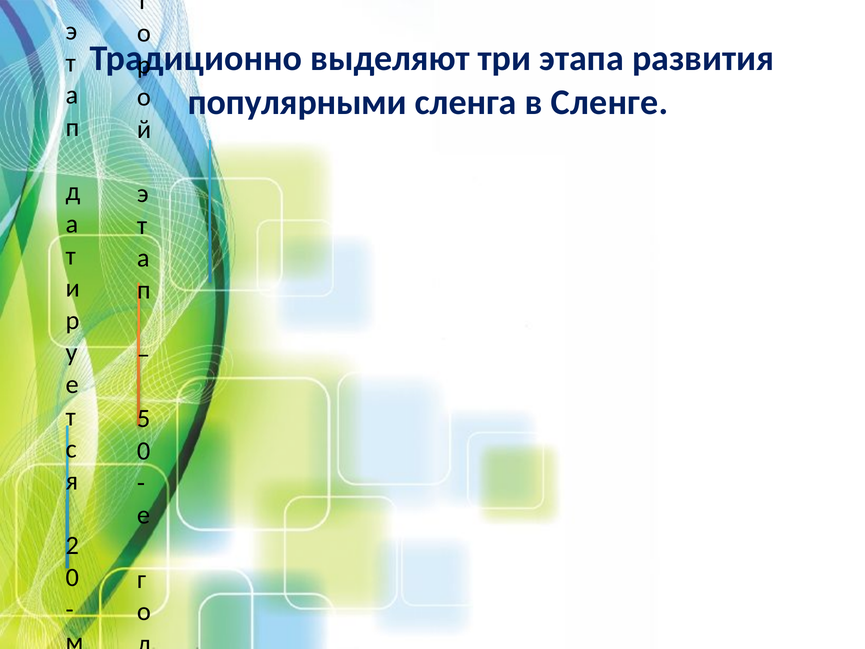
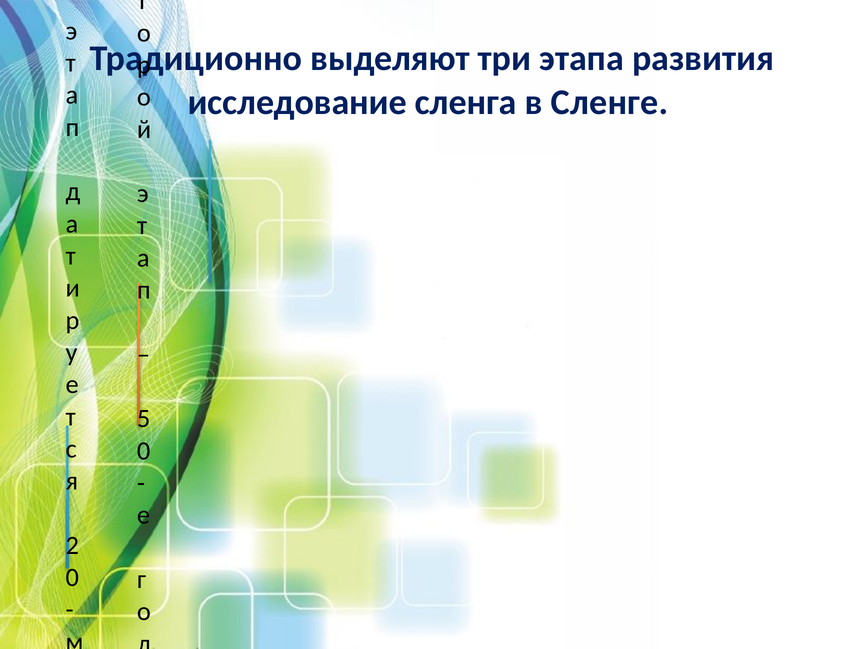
популярными: популярными -> исследование (297, 102)
